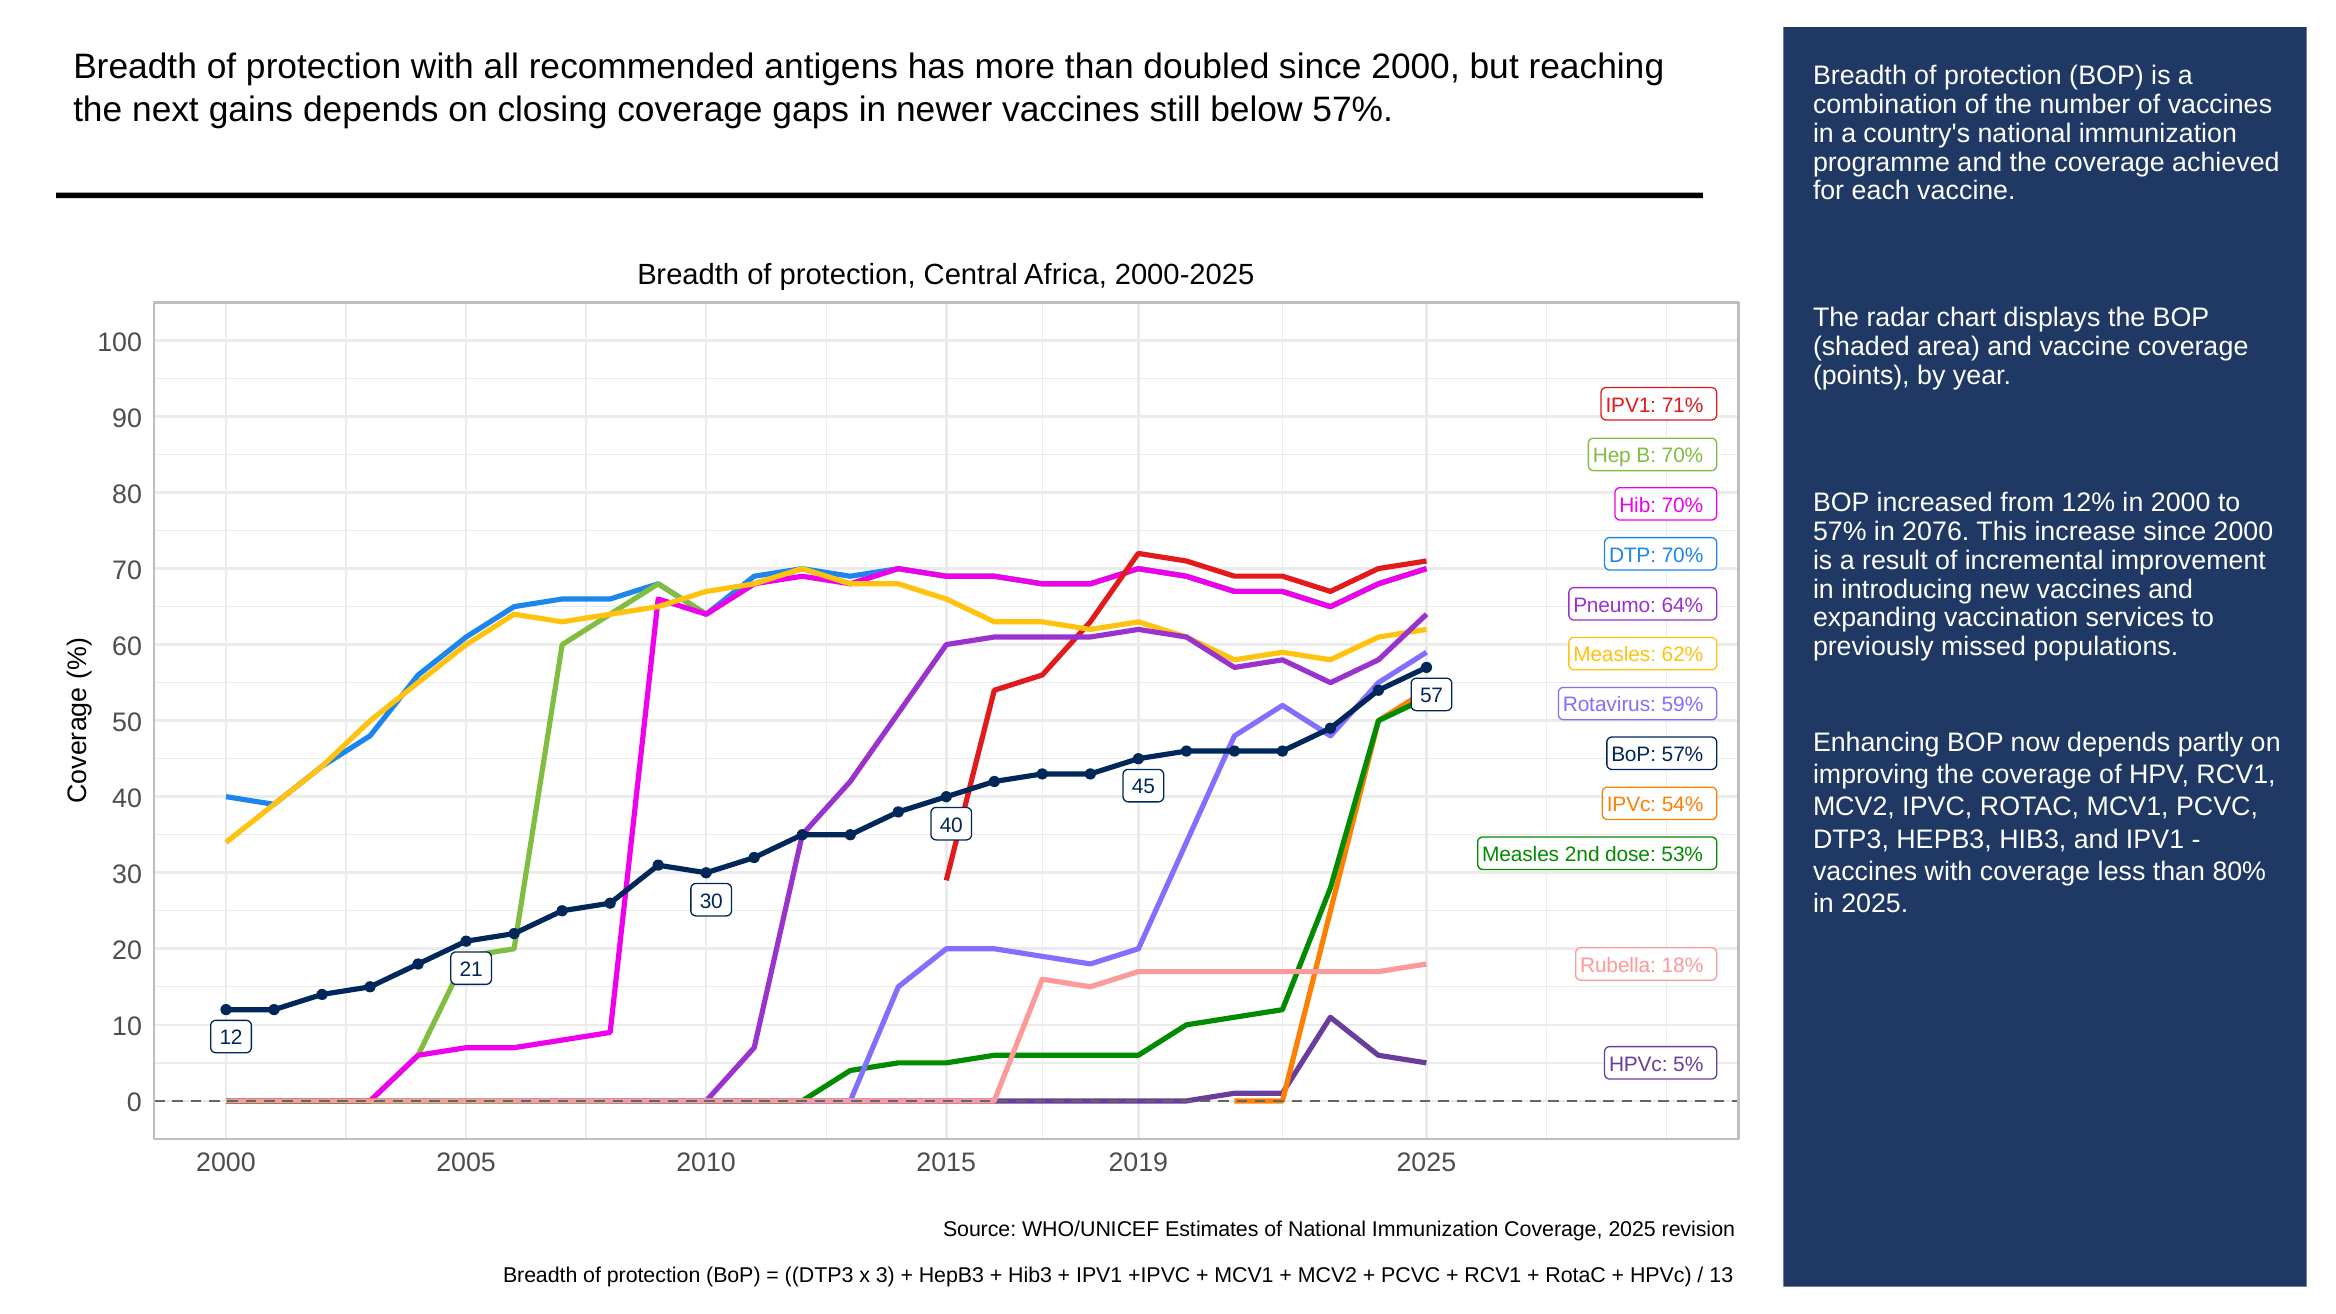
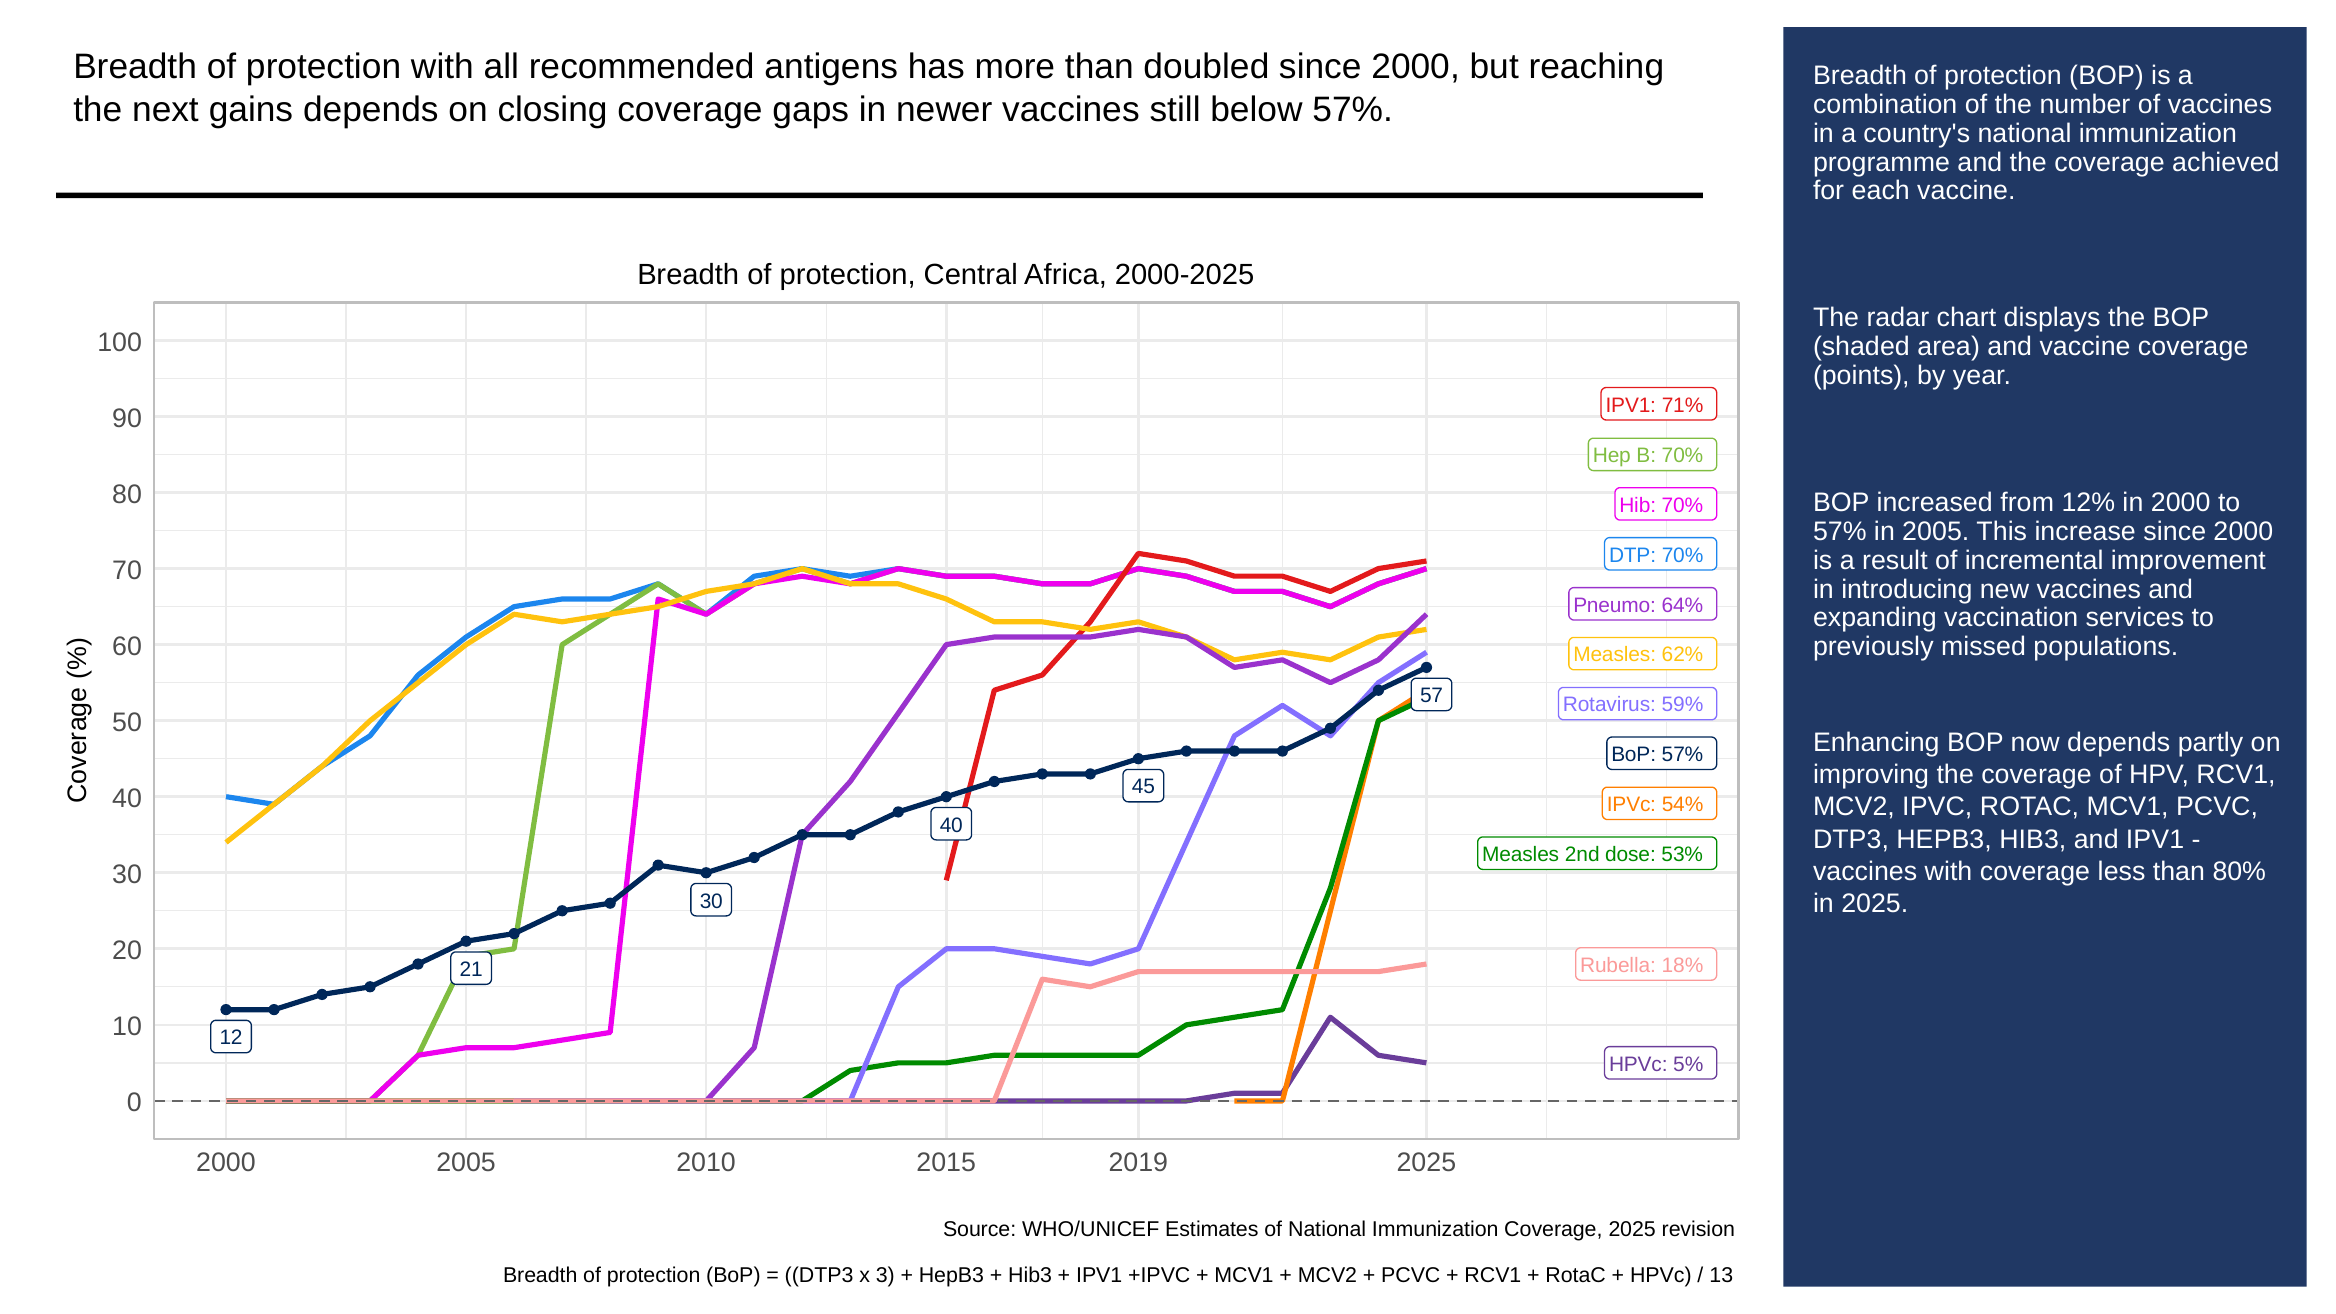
in 2076: 2076 -> 2005 (1936, 531)
